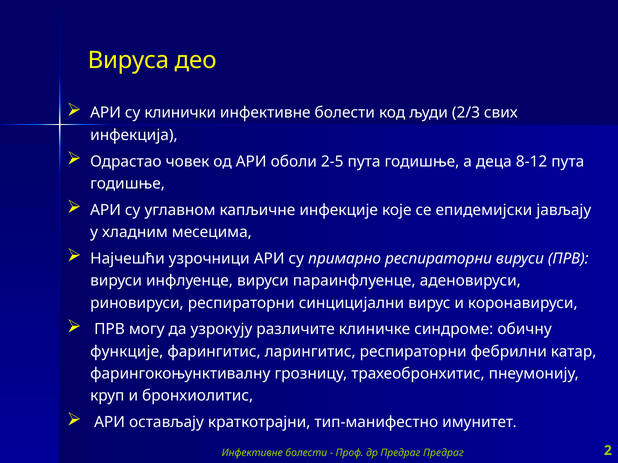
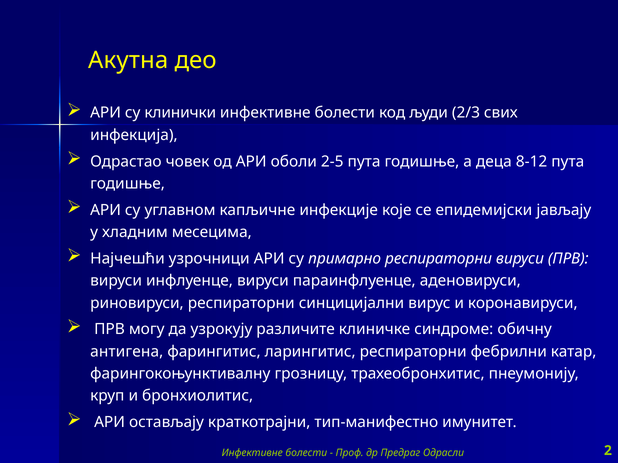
Вируса: Вируса -> Акутна (128, 61)
функције: функције -> антигена (127, 352)
Предраг Предраг: Предраг -> Одрасли (444, 453)
